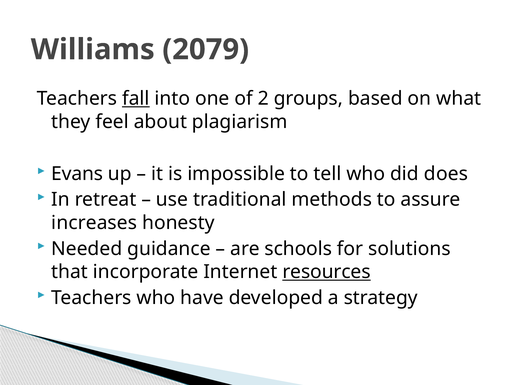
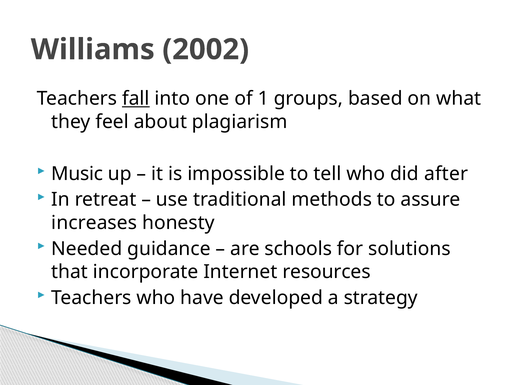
2079: 2079 -> 2002 (206, 50)
2: 2 -> 1 (263, 99)
Evans: Evans -> Music (77, 174)
does: does -> after (446, 174)
resources underline: present -> none (327, 272)
